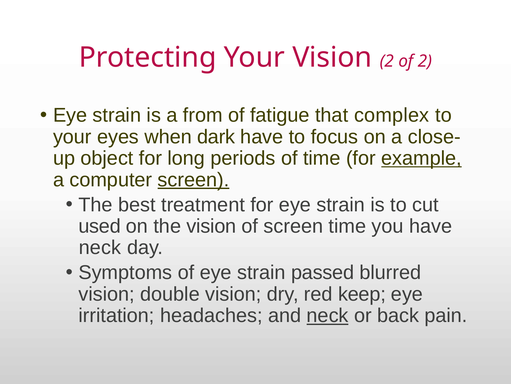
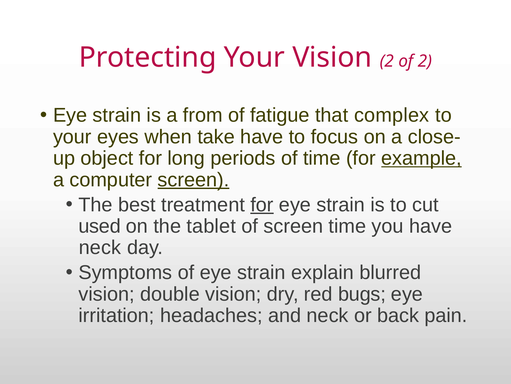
dark: dark -> take (216, 137)
for underline: none -> present (262, 204)
the vision: vision -> tablet (211, 226)
passed: passed -> explain (323, 272)
keep: keep -> bugs (362, 294)
neck underline: present -> none (328, 315)
